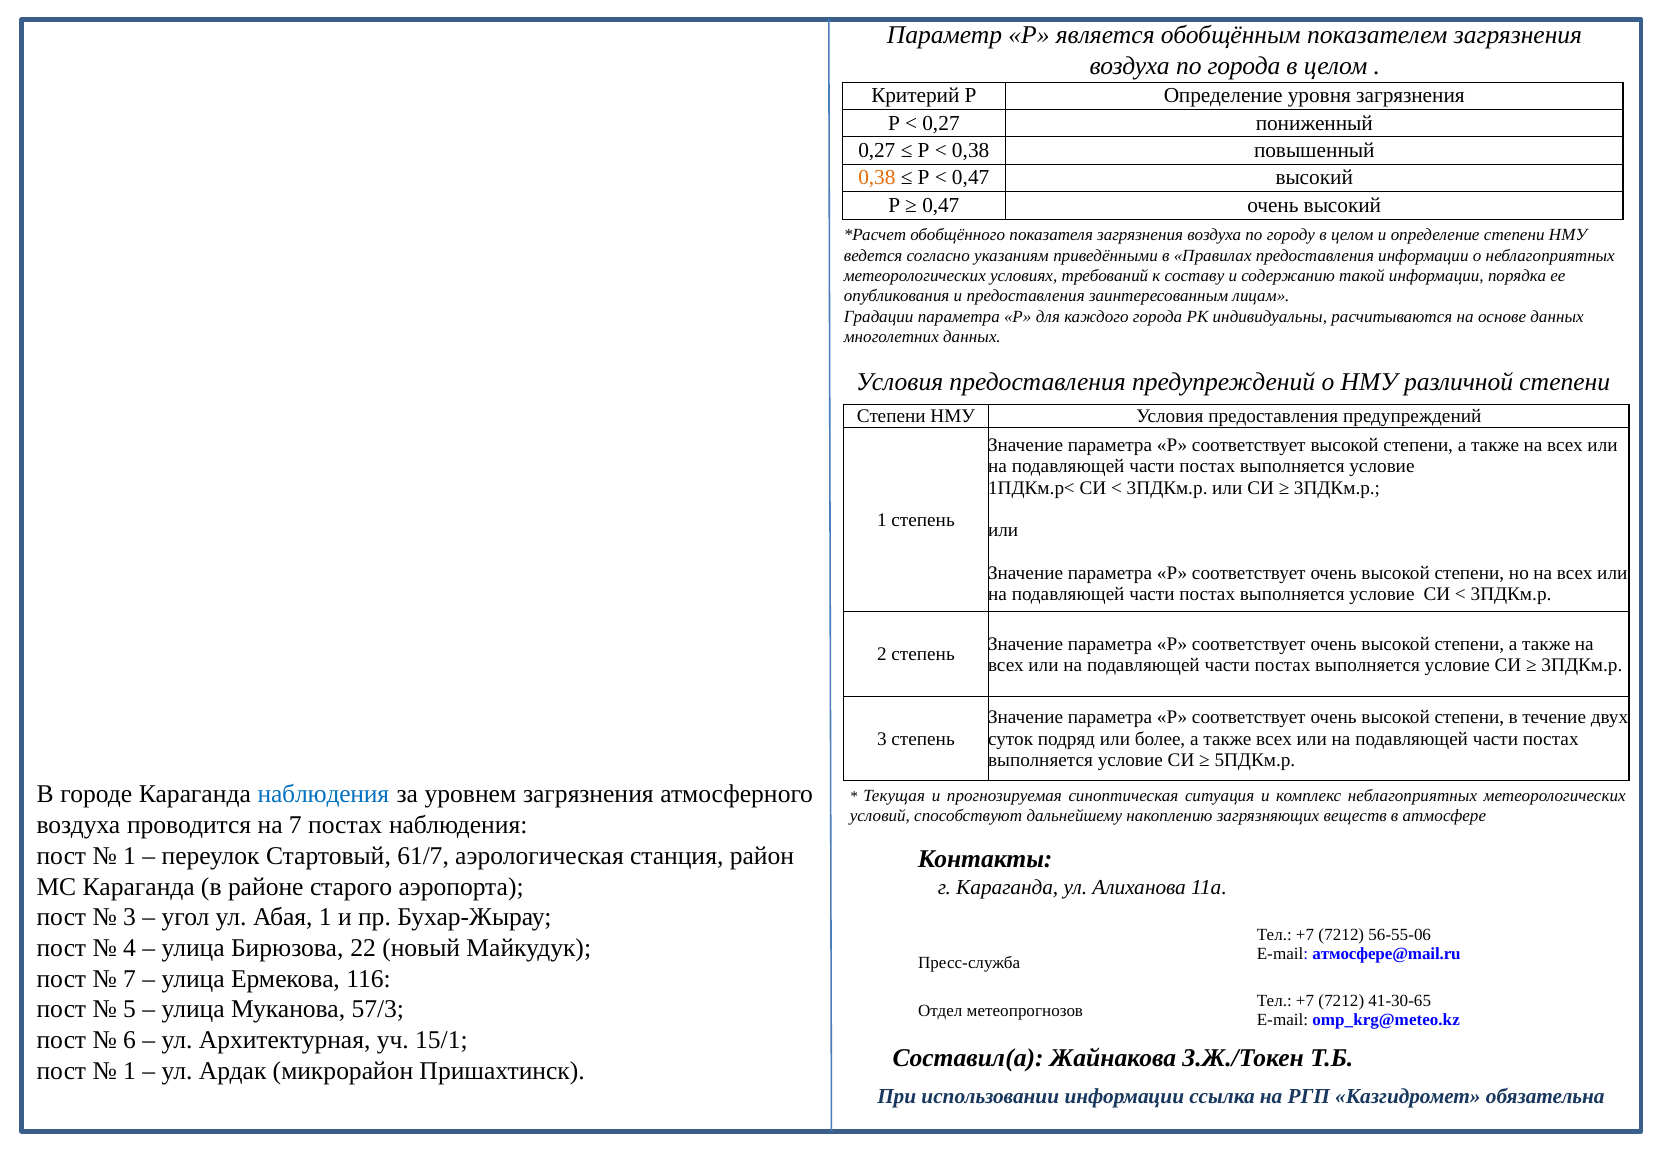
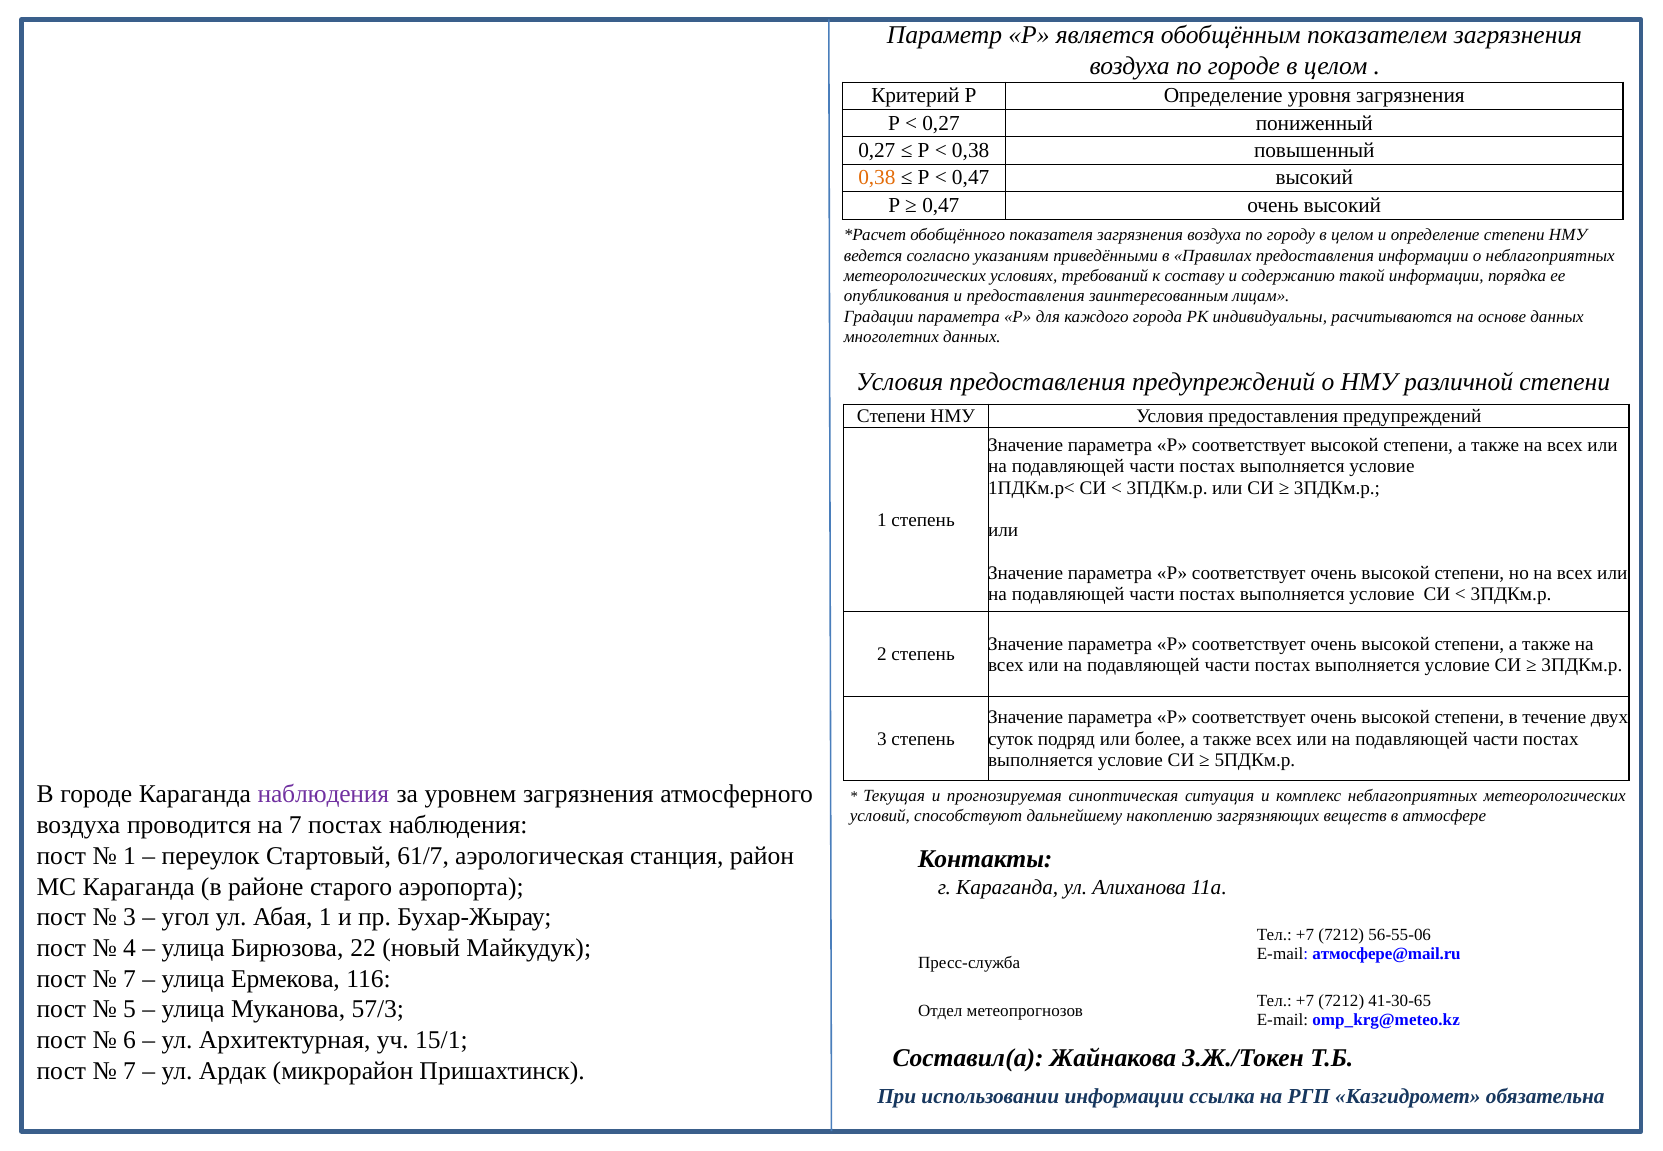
по города: города -> городе (1244, 66)
наблюдения colour: blue -> purple (323, 795)
1: 1 -> 7 (130, 1071)
